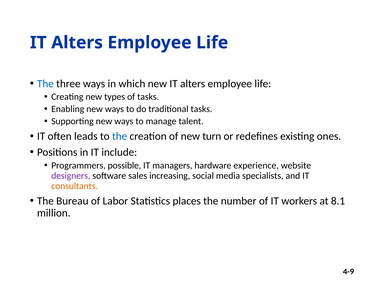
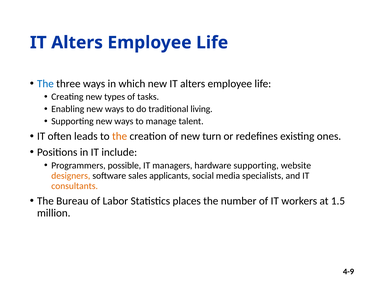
traditional tasks: tasks -> living (202, 109)
the colour: blue -> orange (120, 136)
hardware experience: experience -> supporting (256, 165)
designers colour: purple -> orange (71, 176)
increasing: increasing -> applicants (170, 176)
8.1: 8.1 -> 1.5 (338, 201)
